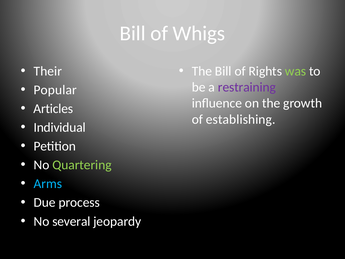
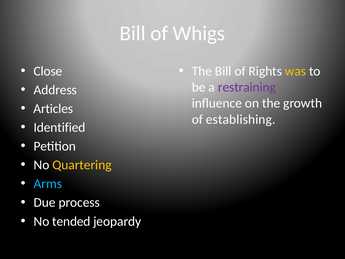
Their: Their -> Close (48, 71)
was colour: light green -> yellow (296, 71)
Popular: Popular -> Address (55, 90)
Individual: Individual -> Identified (60, 127)
Quartering colour: light green -> yellow (82, 165)
several: several -> tended (71, 221)
